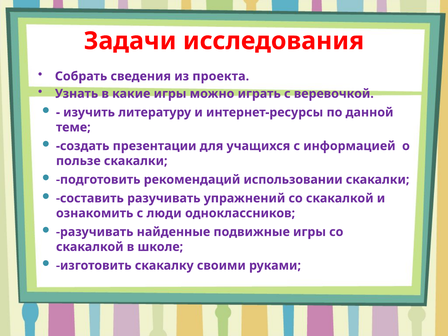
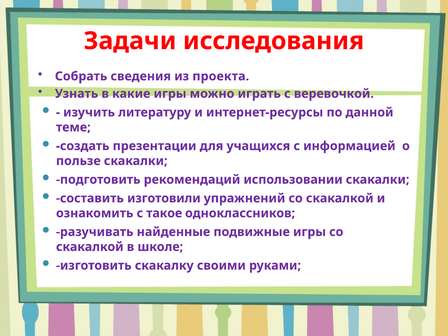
составить разучивать: разучивать -> изготовили (164, 198)
люди: люди -> такое (164, 213)
